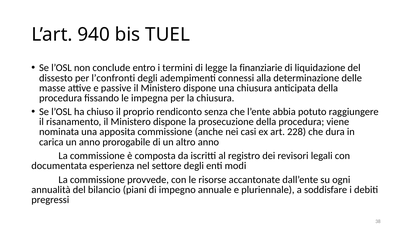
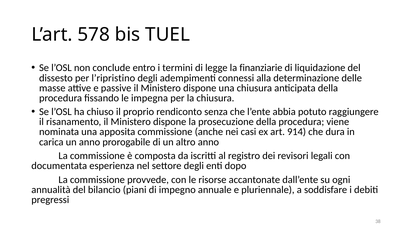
940: 940 -> 578 (94, 35)
l’confronti: l’confronti -> l’ripristino (113, 78)
228: 228 -> 914 (297, 132)
modi: modi -> dopo (236, 166)
